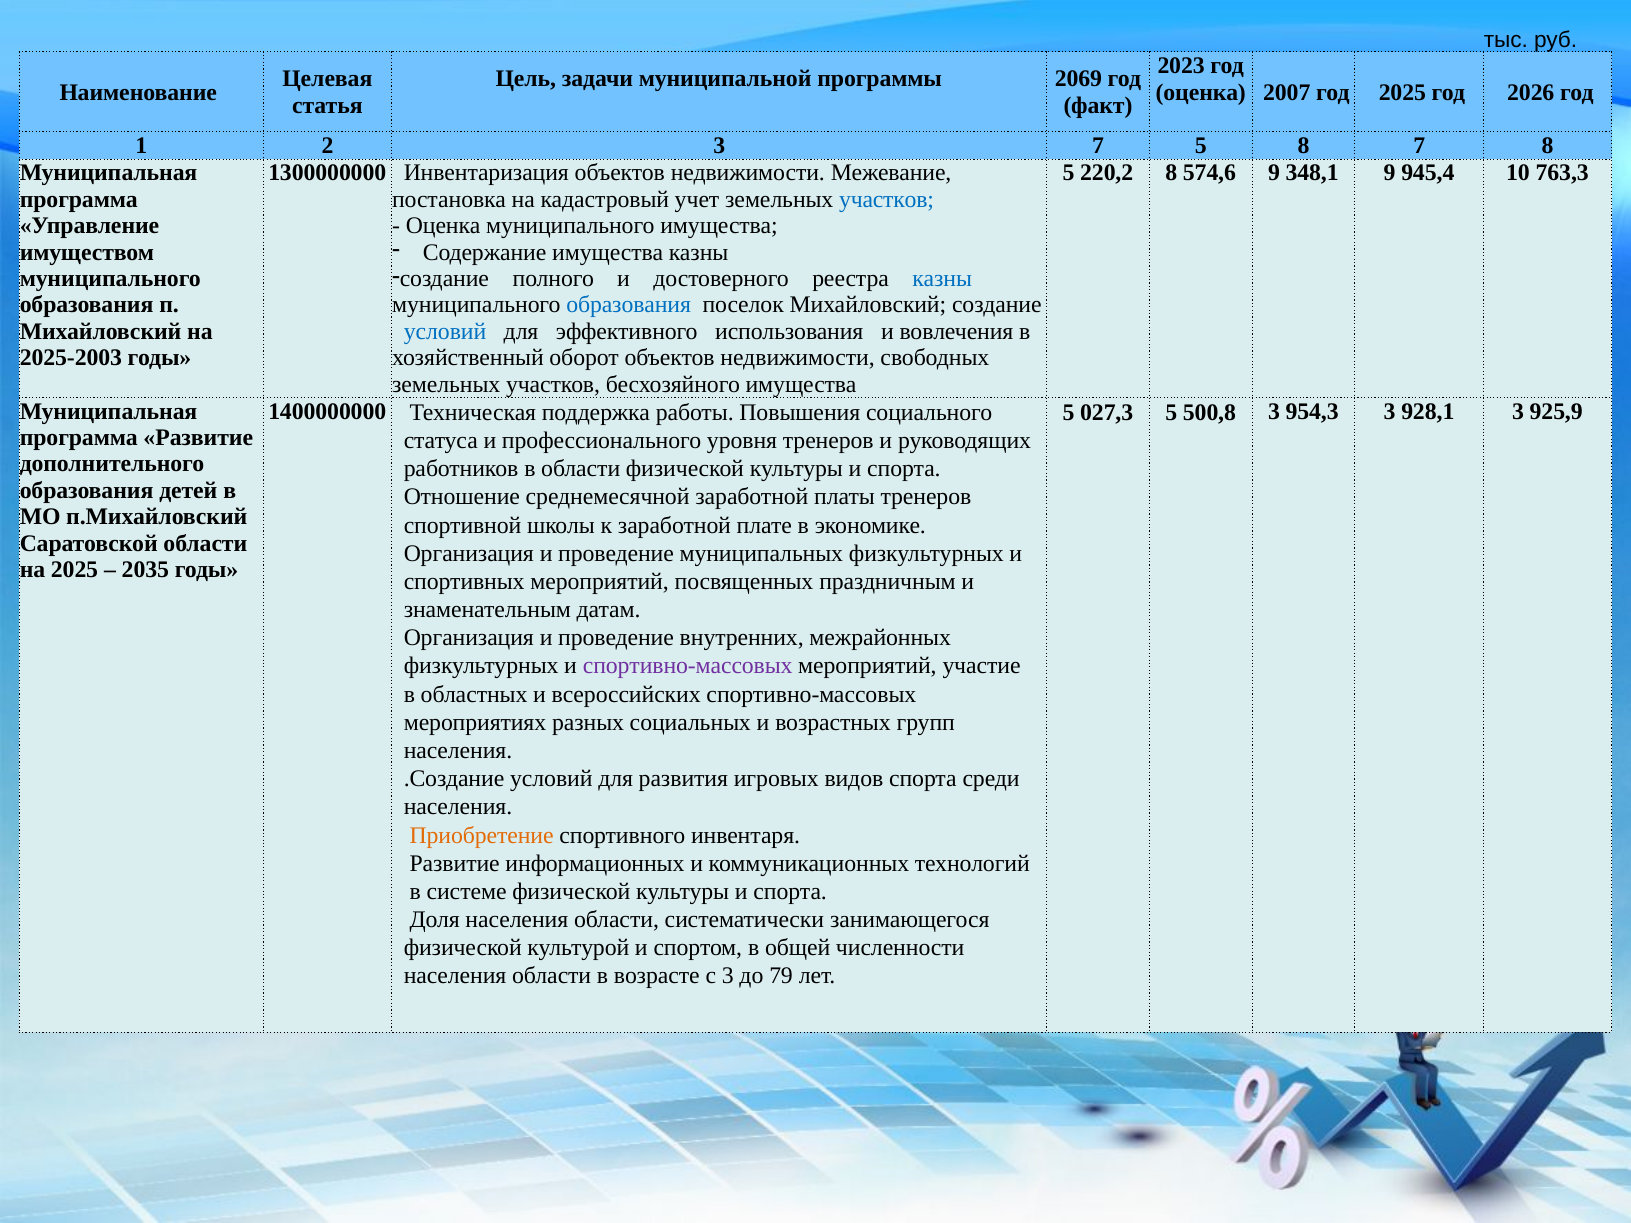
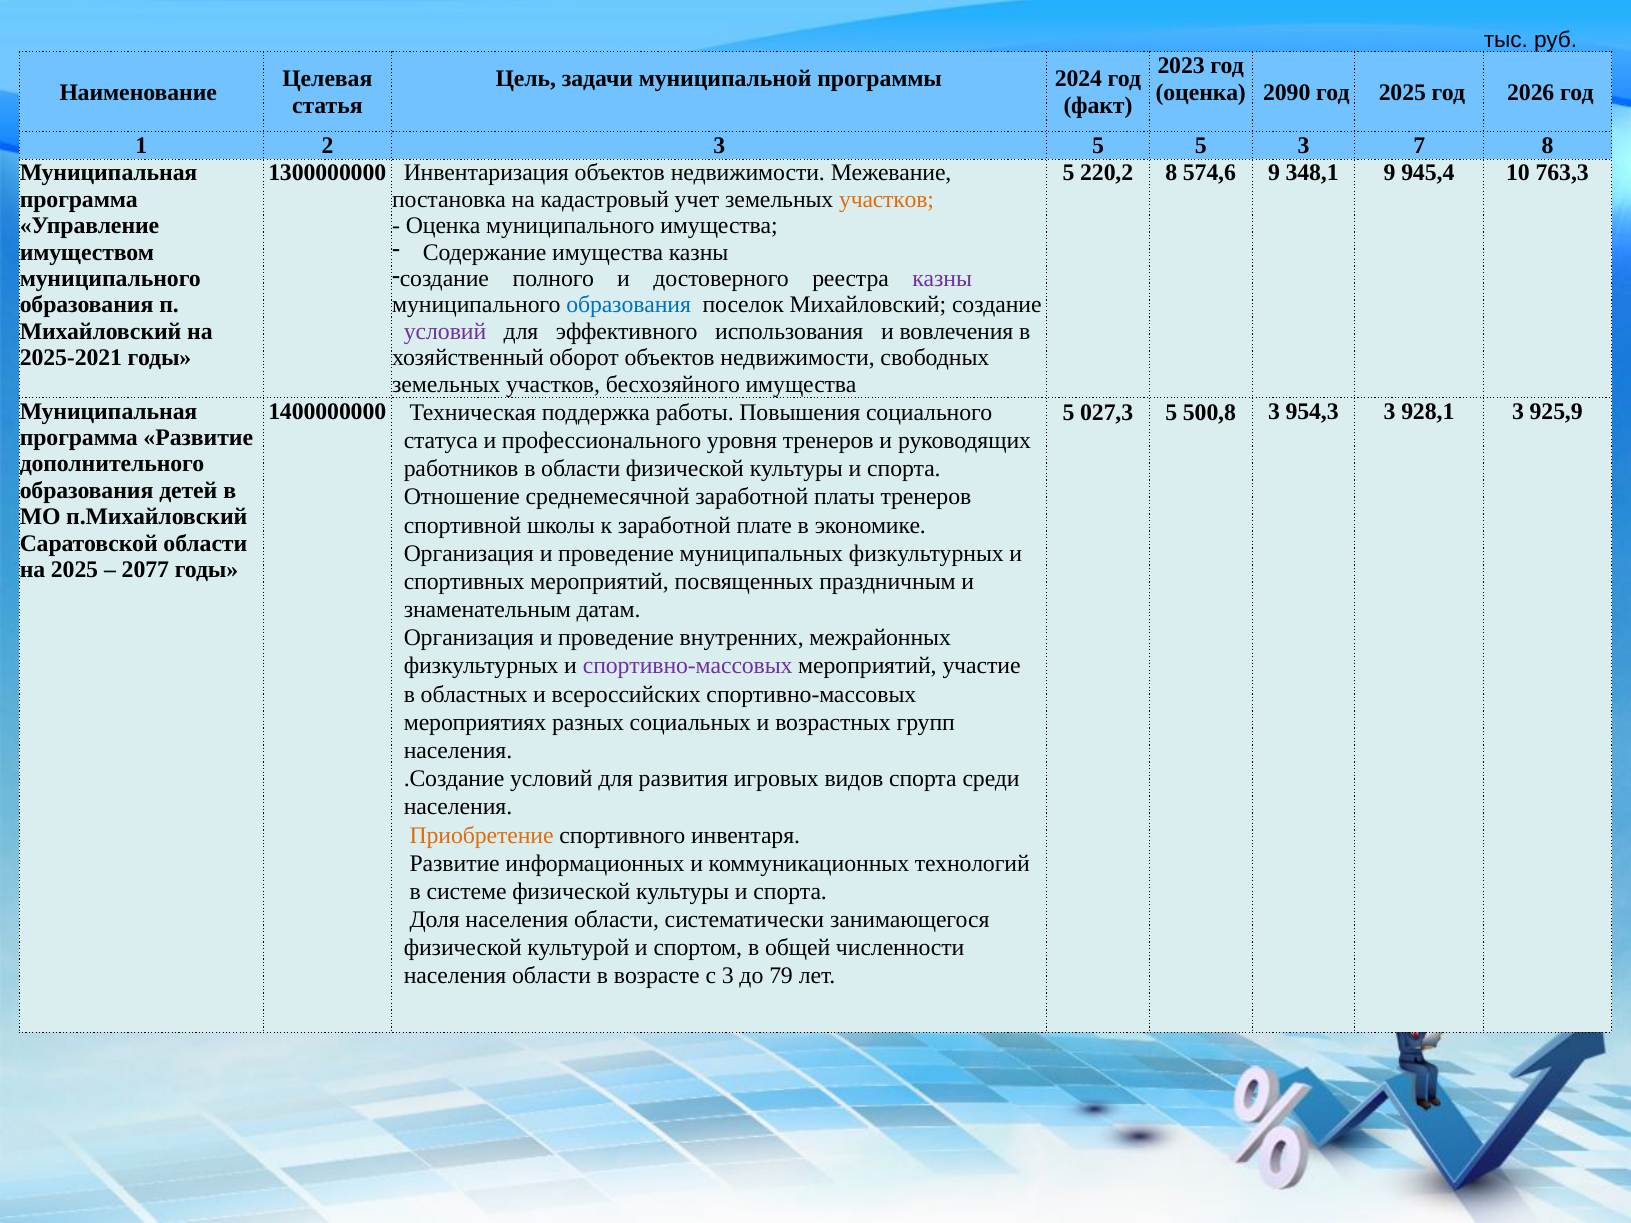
2069: 2069 -> 2024 (1078, 79)
2007: 2007 -> 2090 (1287, 92)
3 7: 7 -> 5 (1098, 146)
5 8: 8 -> 3 (1304, 146)
участков colour: blue -> orange (887, 200)
казны colour: blue -> purple (942, 279)
условий colour: blue -> purple (445, 332)
2025-2003: 2025-2003 -> 2025-2021 (71, 358)
2035: 2035 -> 2077 (145, 570)
